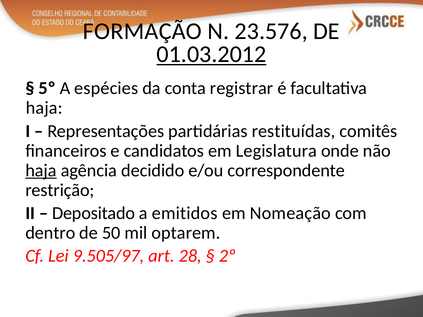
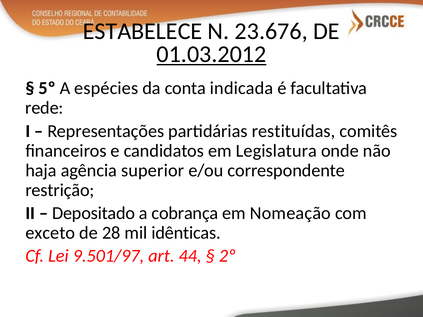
FORMAÇÃO: FORMAÇÃO -> ESTABELECE (143, 31)
23.576: 23.576 -> 23.676 (271, 31)
registrar: registrar -> indicada (242, 88)
haja: haja -> rede (44, 108)
haja underline: present -> none (41, 170)
decidido: decidido -> superior (153, 170)
emitidos: emitidos -> cobrança (185, 213)
dentro: dentro -> exceto (50, 233)
50: 50 -> 28 (111, 233)
optarem: optarem -> idênticas (186, 233)
9.505/97: 9.505/97 -> 9.501/97 (108, 256)
28: 28 -> 44 (190, 256)
